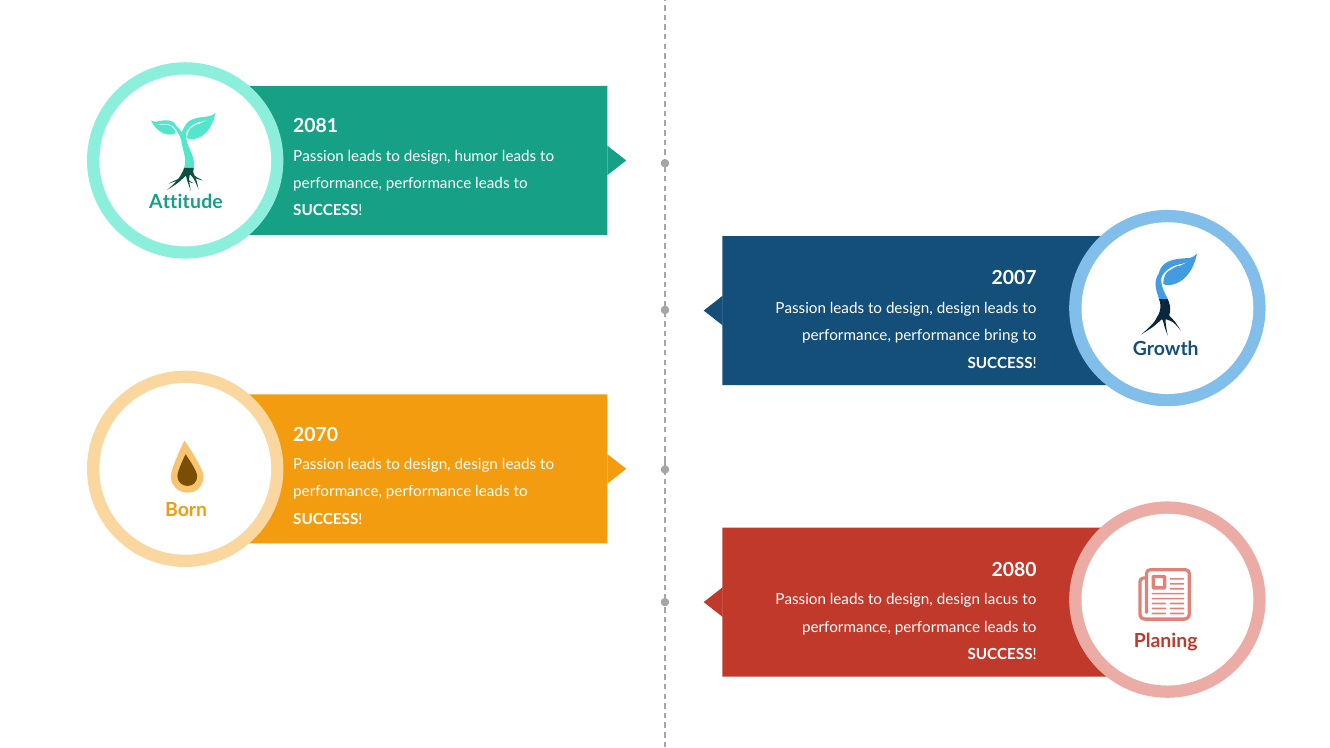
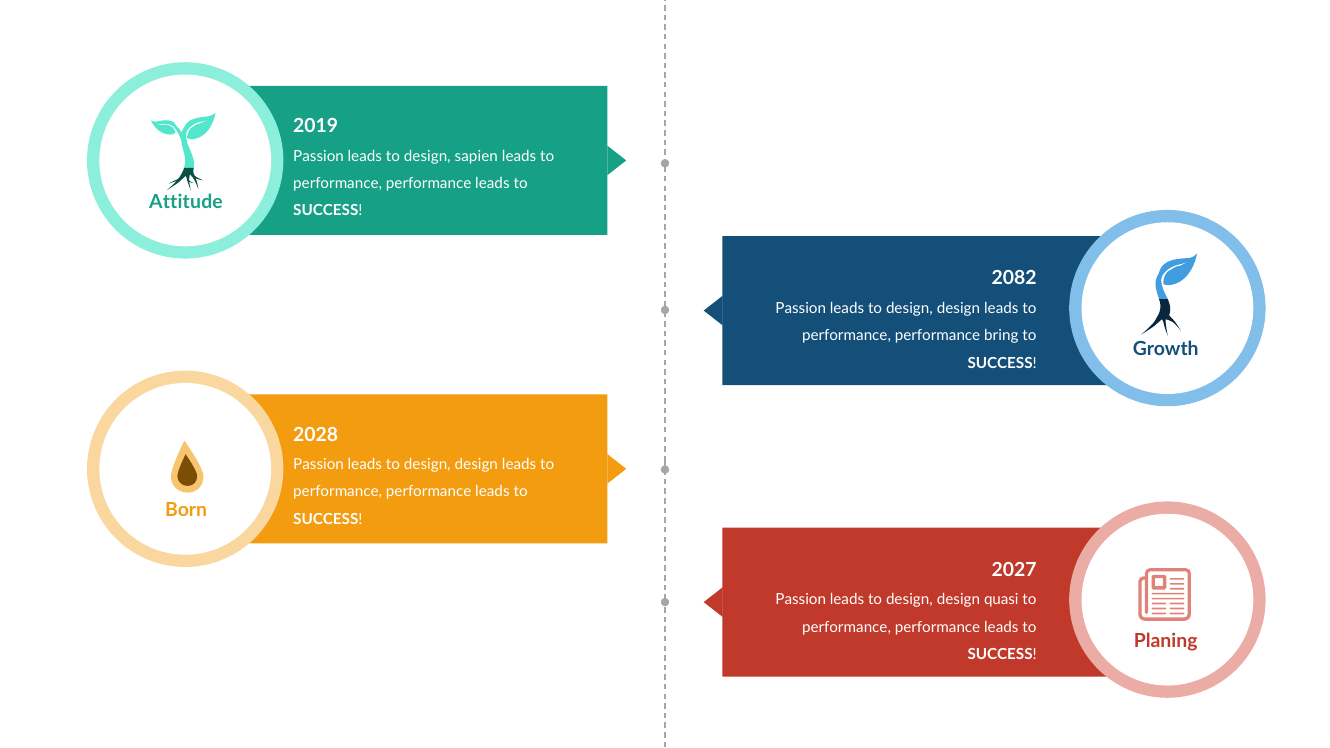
2081: 2081 -> 2019 (316, 126)
humor: humor -> sapien (476, 156)
2007: 2007 -> 2082 (1014, 279)
2070: 2070 -> 2028 (316, 435)
2080: 2080 -> 2027 (1014, 570)
lacus: lacus -> quasi (1001, 600)
